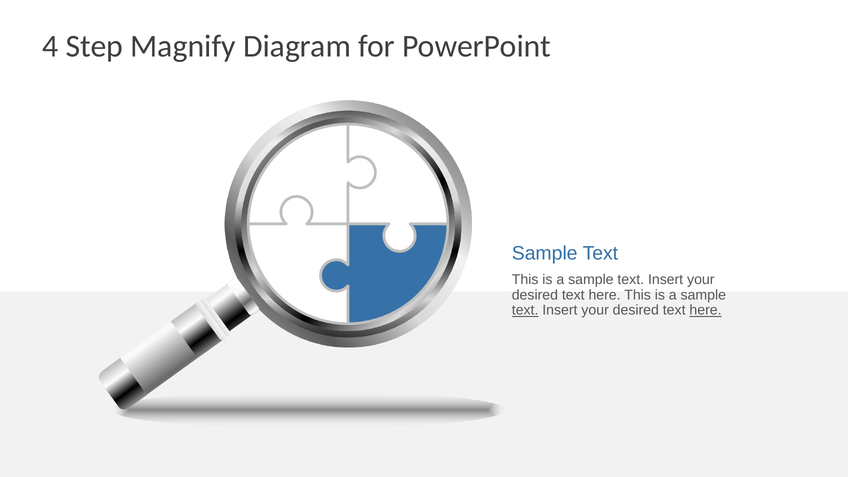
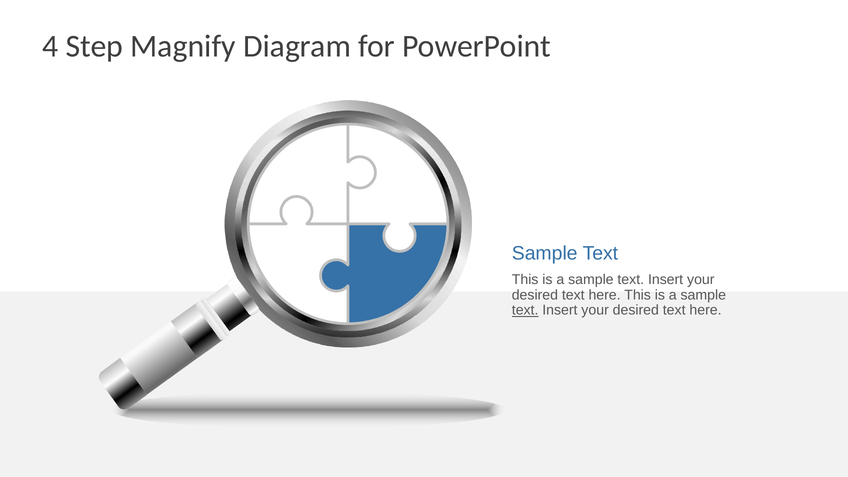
here underline: present -> none (706, 310)
